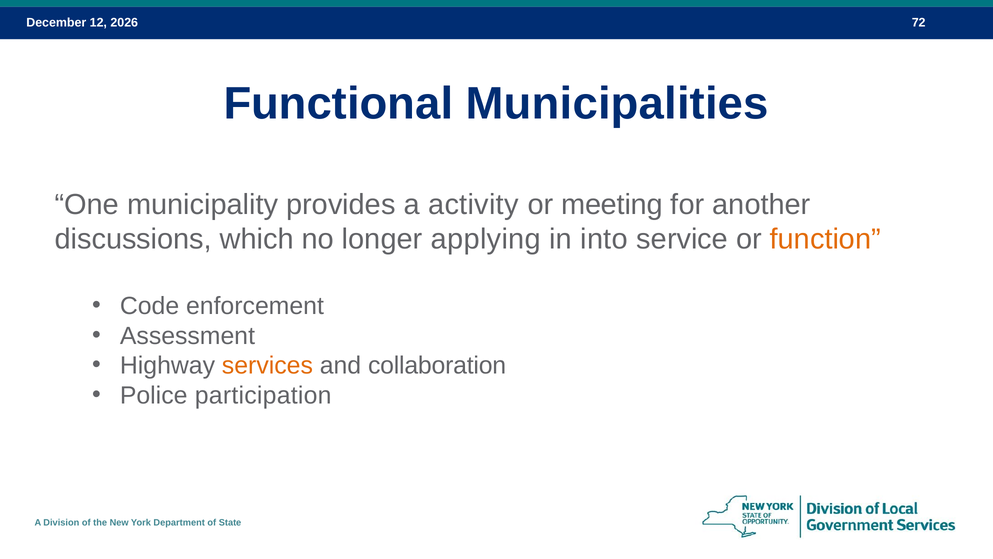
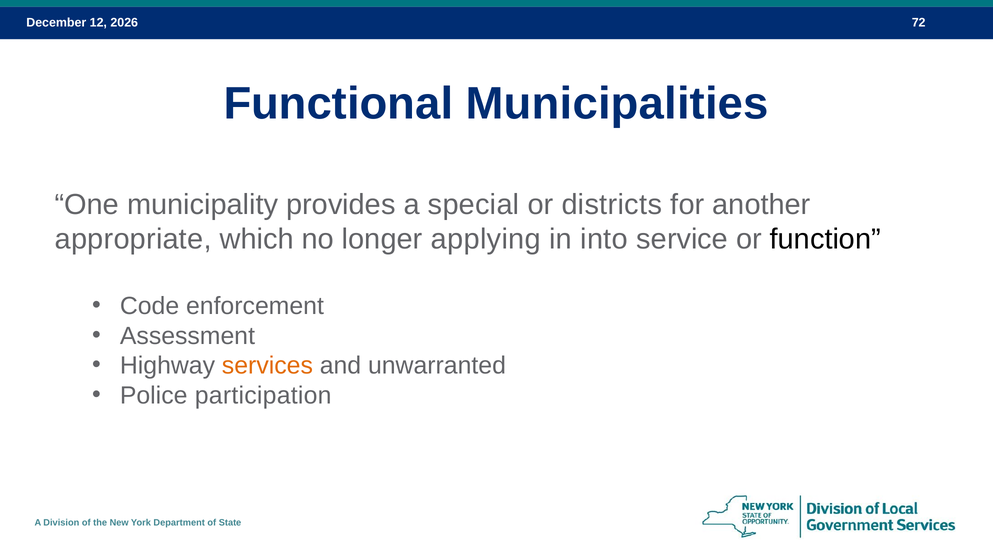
activity: activity -> special (474, 204)
meeting: meeting -> districts (612, 204)
discussions: discussions -> appropriate (133, 239)
function colour: orange -> black (825, 239)
collaboration: collaboration -> unwarranted (437, 365)
